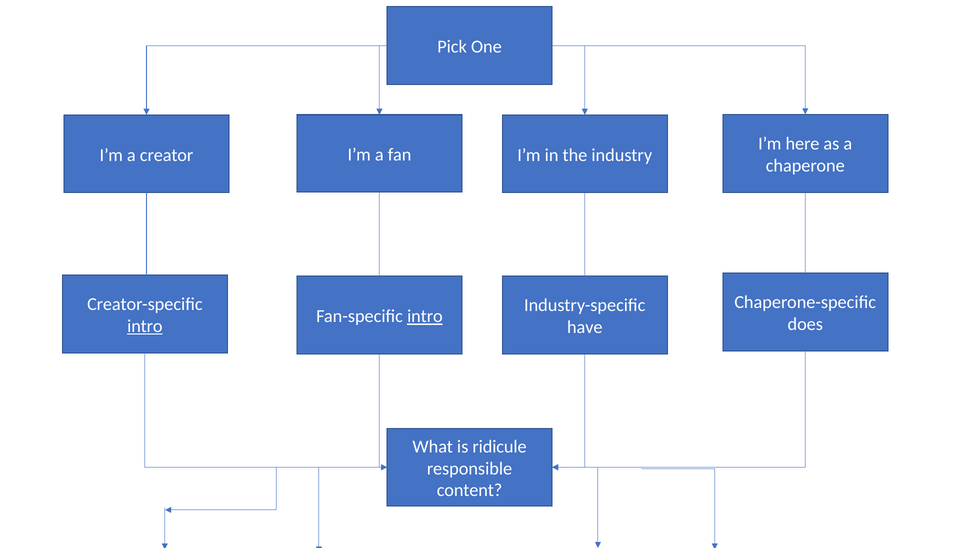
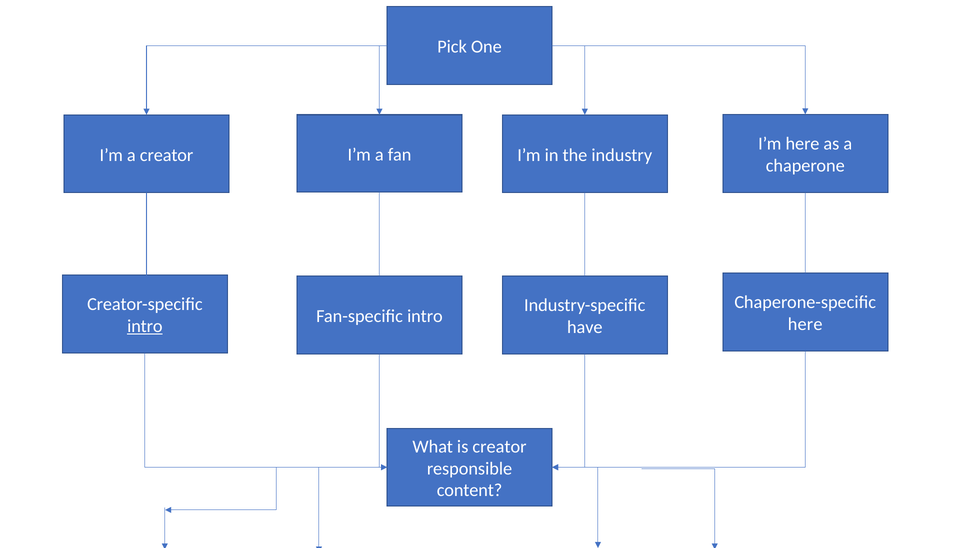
intro underline: present -> none (425, 316)
does: does -> here (805, 324)
is ridicule: ridicule -> creator (499, 447)
